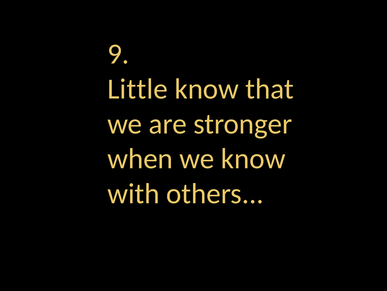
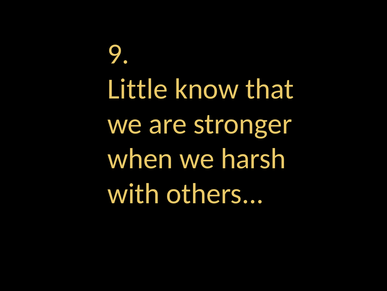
we know: know -> harsh (253, 158)
